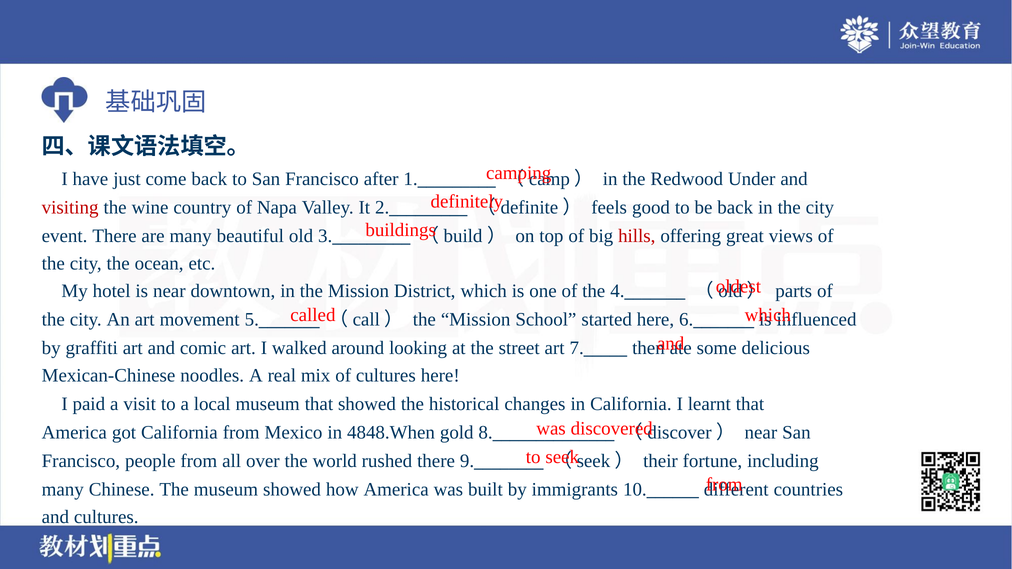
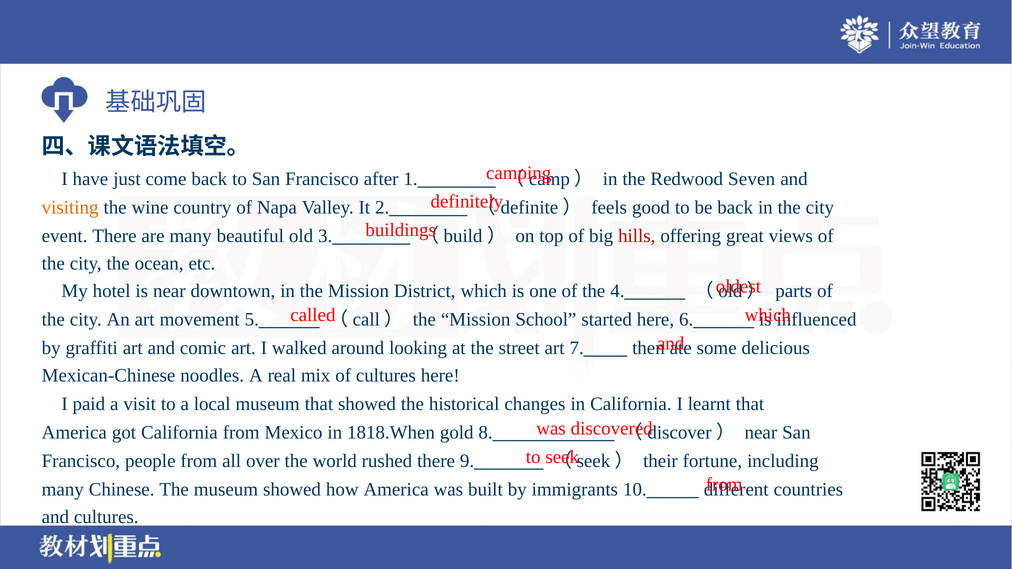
Under: Under -> Seven (752, 179)
visiting colour: red -> orange (70, 208)
4848.When: 4848.When -> 1818.When (391, 433)
